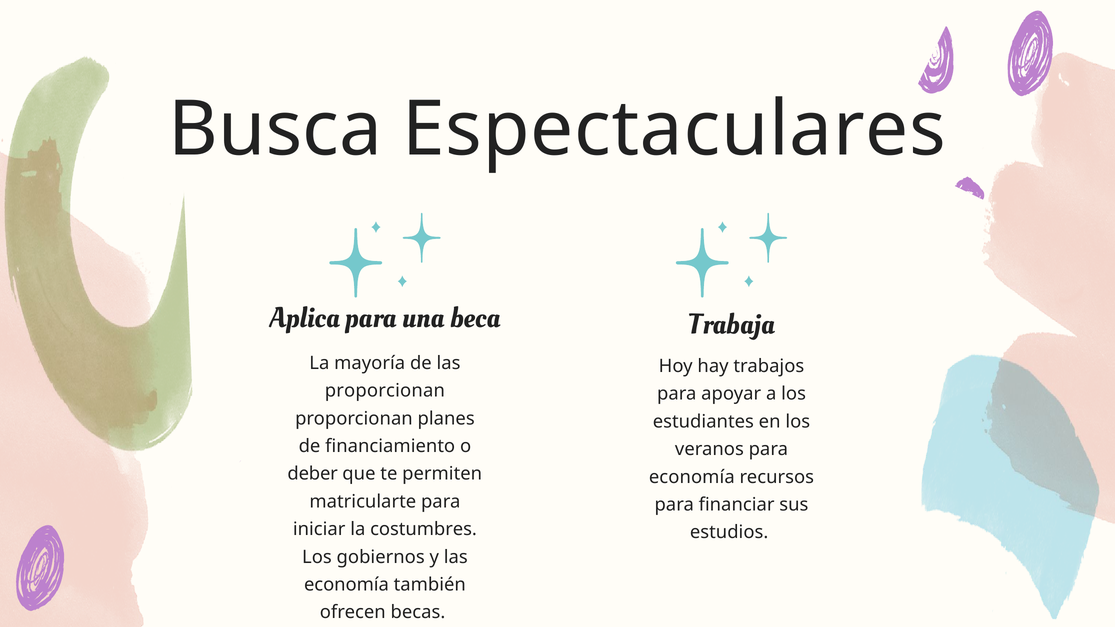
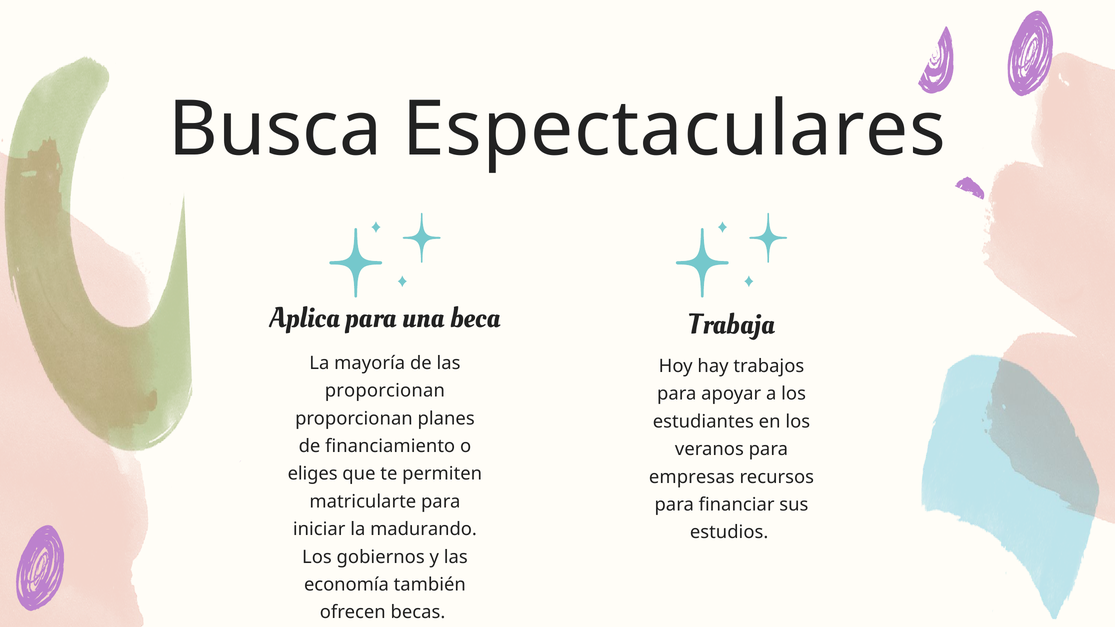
deber: deber -> eliges (313, 474)
economía: economía -> empresas (692, 477)
costumbres: costumbres -> madurando (424, 529)
